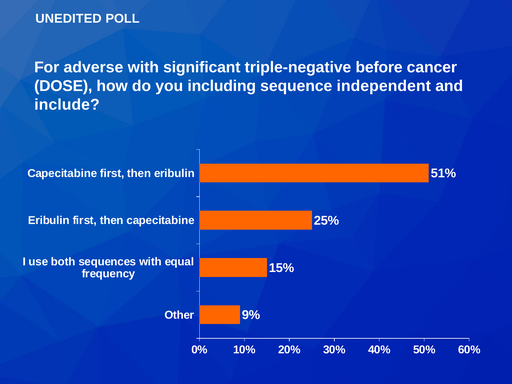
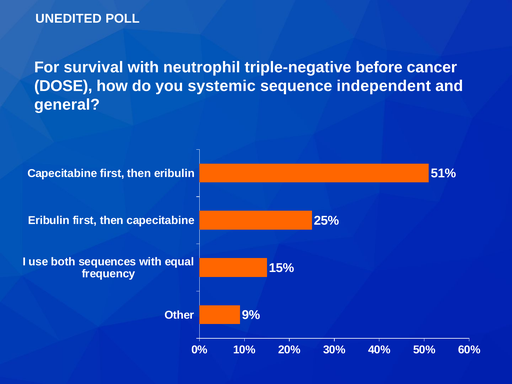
adverse: adverse -> survival (93, 67)
significant: significant -> neutrophil (202, 67)
including: including -> systemic (222, 86)
include: include -> general (67, 105)
